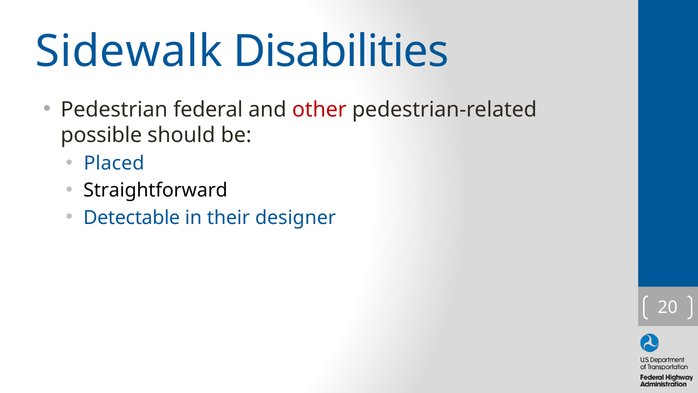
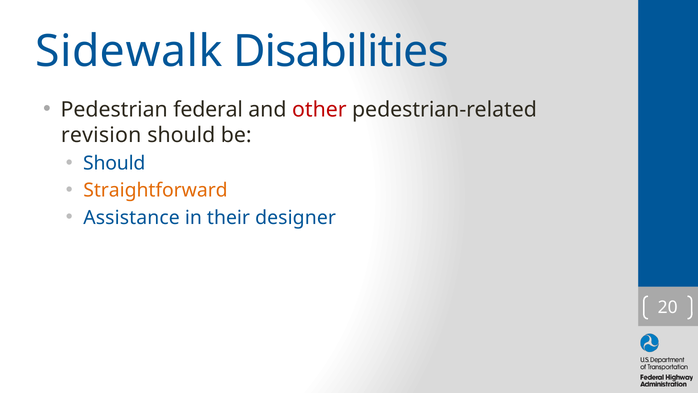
possible: possible -> revision (101, 135)
Placed: Placed -> Should (114, 163)
Straightforward colour: black -> orange (155, 190)
Detectable: Detectable -> Assistance (132, 217)
